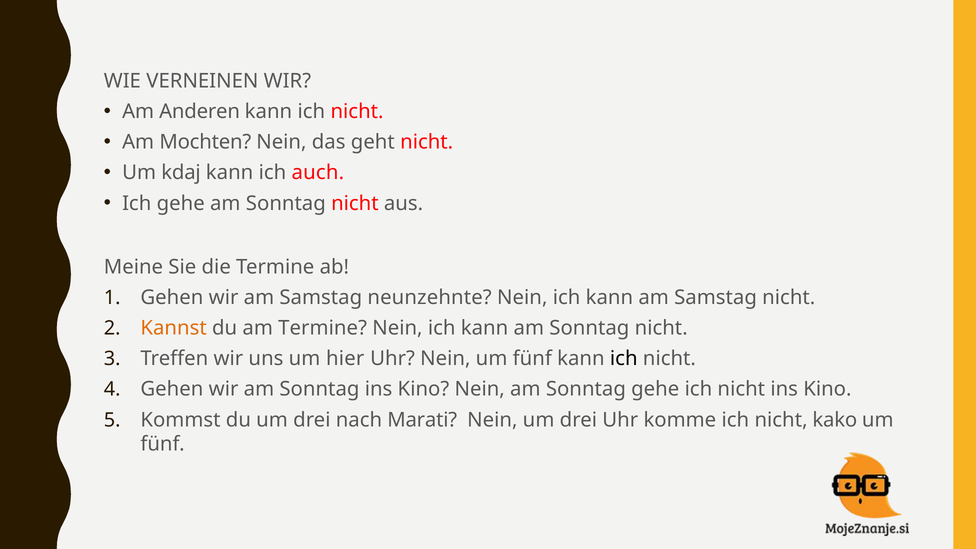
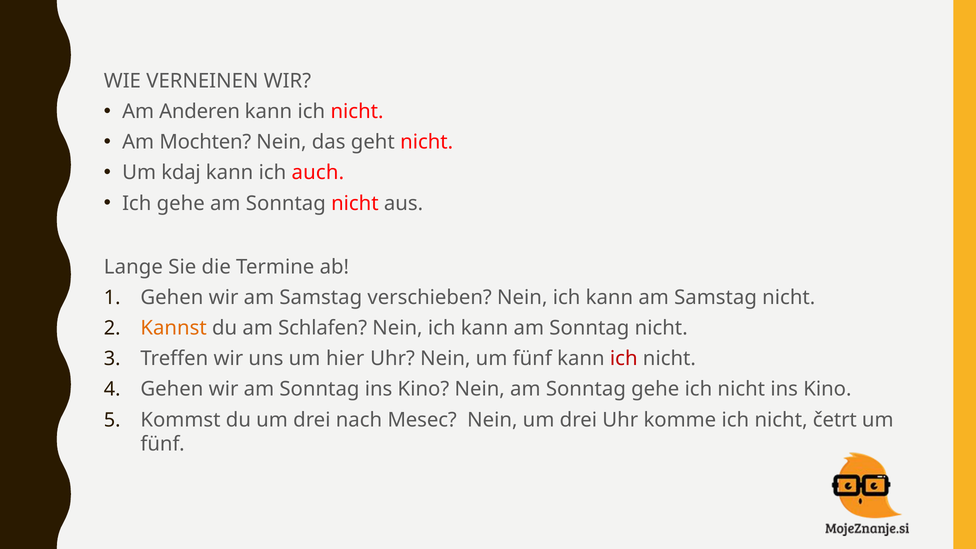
Meine: Meine -> Lange (133, 267)
neunzehnte: neunzehnte -> verschieben (430, 298)
am Termine: Termine -> Schlafen (323, 328)
ich colour: black -> red (624, 359)
Marati: Marati -> Mesec (422, 420)
kako: kako -> četrt (835, 420)
